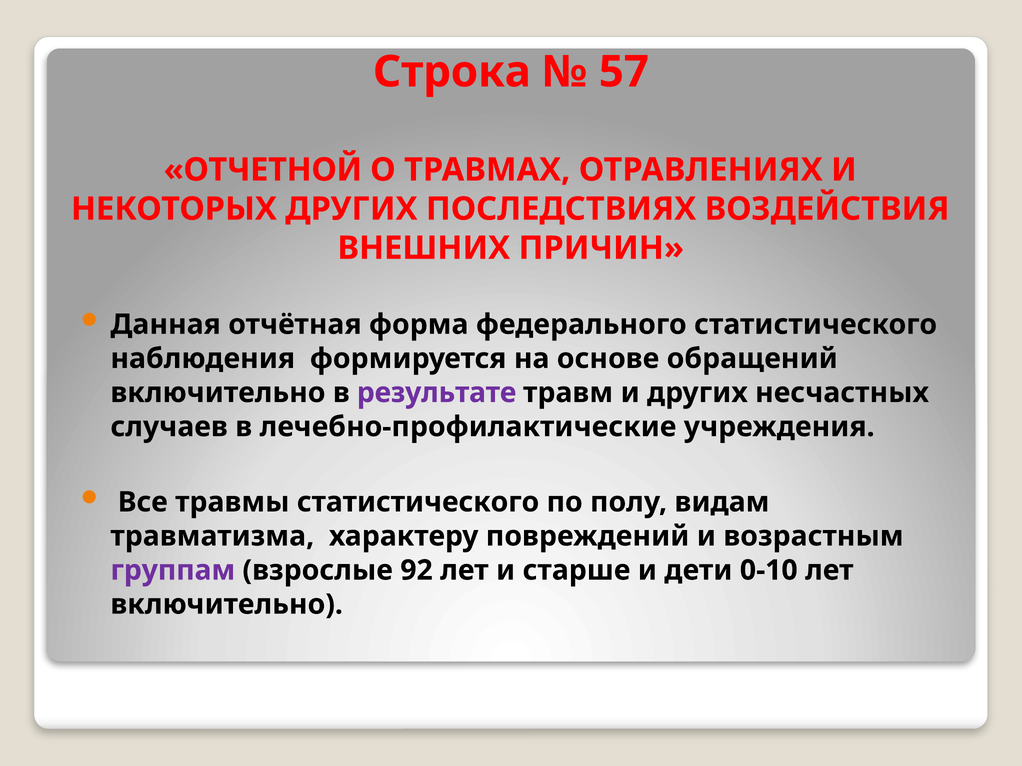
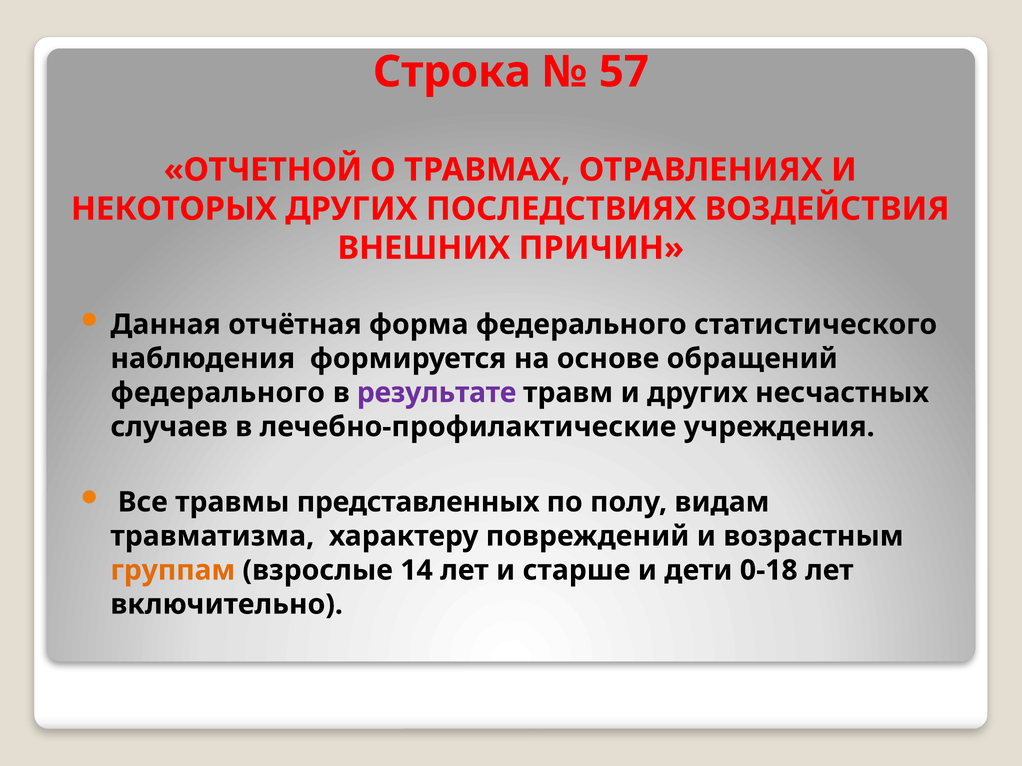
включительно: включительно -> федерального (218, 393)
травмы статистического: статистического -> представленных (418, 502)
группам colour: purple -> orange (173, 571)
92: 92 -> 14 (417, 571)
0-10: 0-10 -> 0-18 (769, 571)
